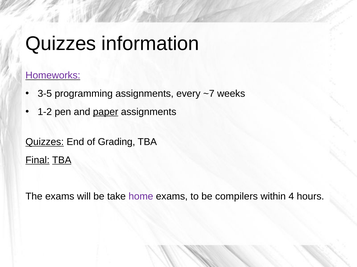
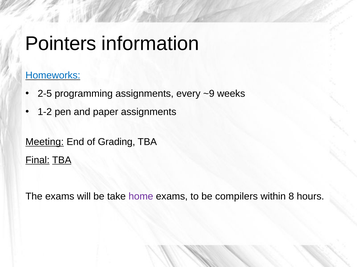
Quizzes: Quizzes -> Pointers (61, 44)
Homeworks colour: purple -> blue (53, 76)
3-5: 3-5 -> 2-5 (45, 94)
~7: ~7 -> ~9 (209, 94)
paper underline: present -> none (106, 112)
Quizzes: Quizzes -> Meeting (45, 142)
4: 4 -> 8 (291, 197)
